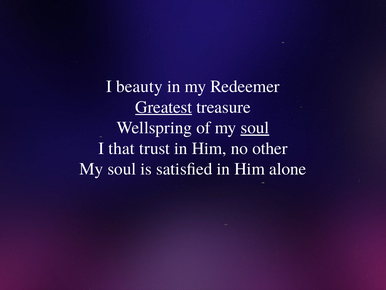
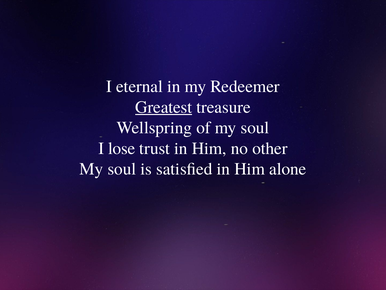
beauty: beauty -> eternal (139, 86)
soul underline: present -> none (255, 128)
that: that -> lose (122, 148)
